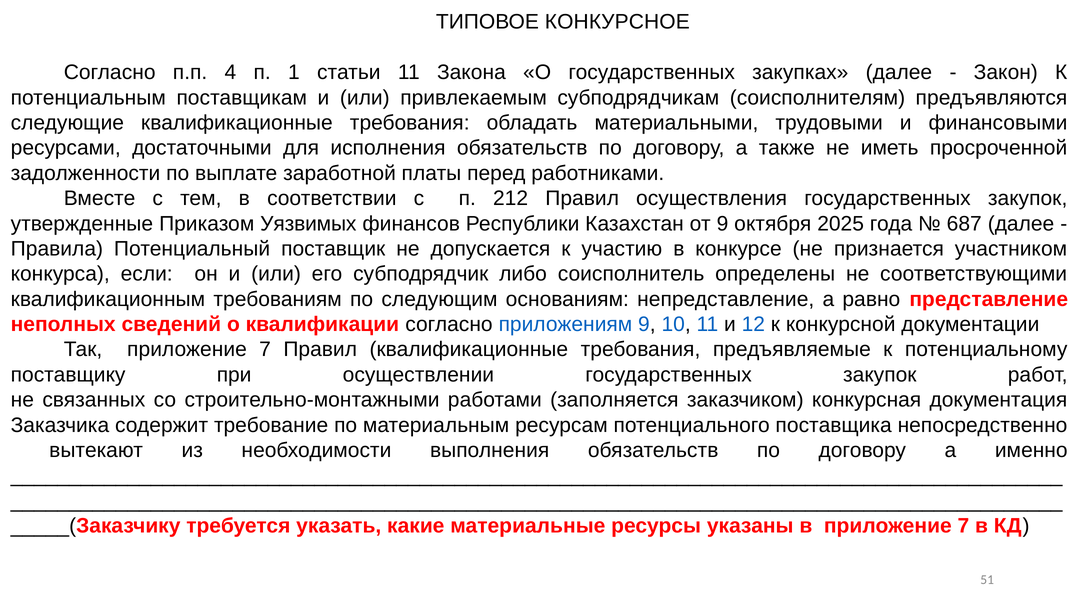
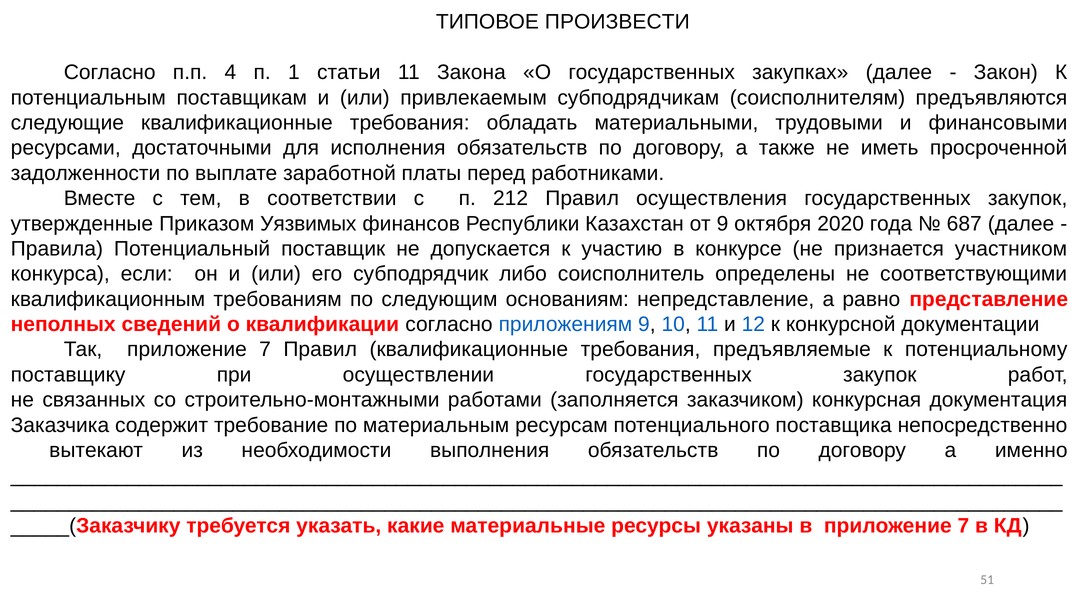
КОНКУРСНОЕ: КОНКУРСНОЕ -> ПРОИЗВЕСТИ (617, 22)
2025: 2025 -> 2020 (841, 224)
